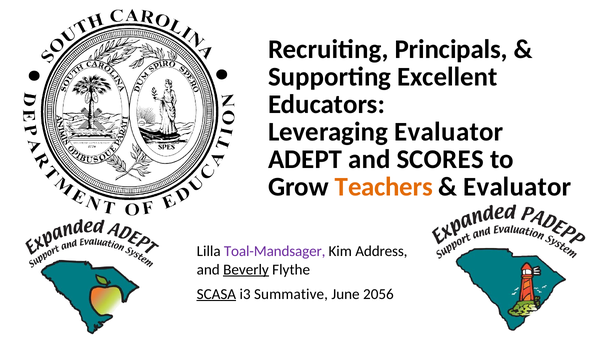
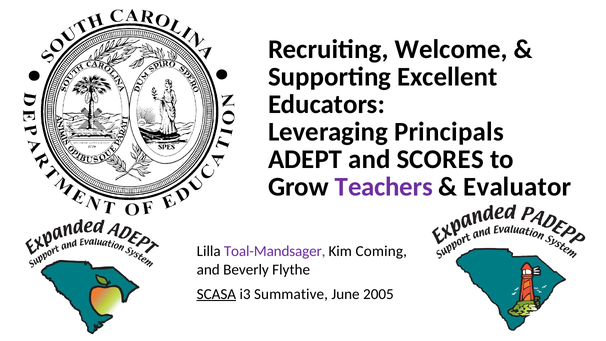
Principals: Principals -> Welcome (451, 49)
Leveraging Evaluator: Evaluator -> Principals (449, 132)
Teachers colour: orange -> purple (384, 187)
Address: Address -> Coming (381, 251)
Beverly underline: present -> none (246, 270)
2056: 2056 -> 2005 (378, 294)
